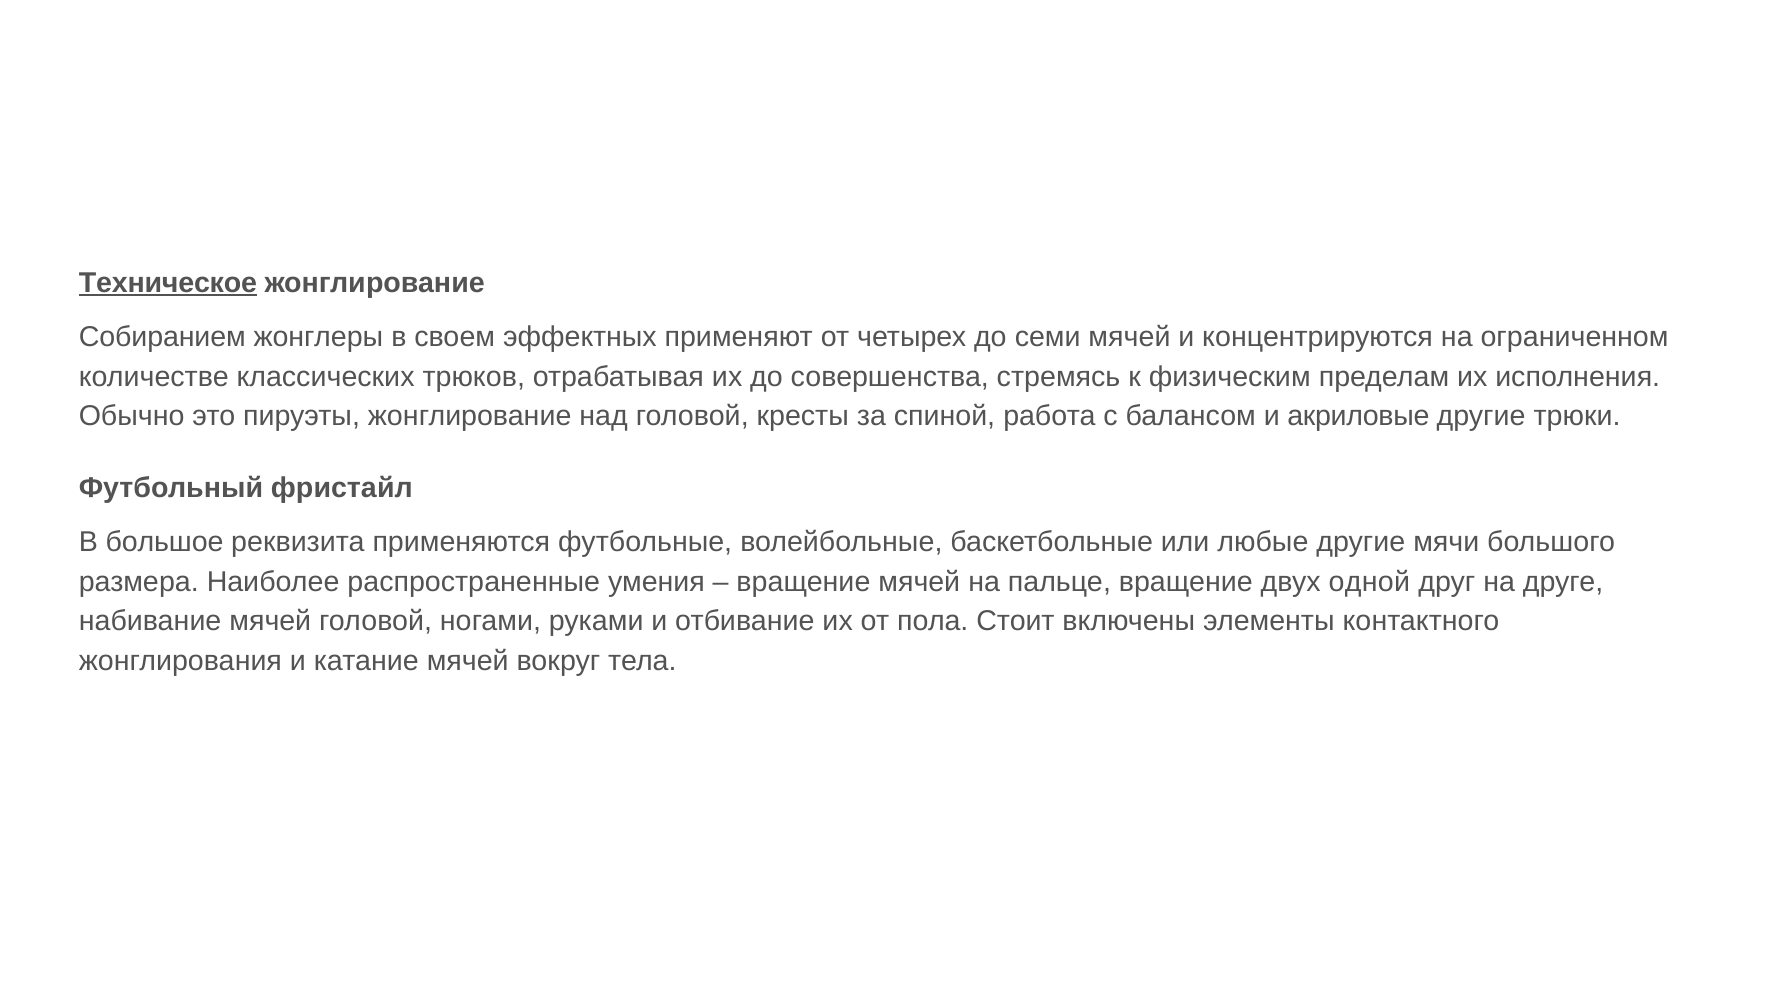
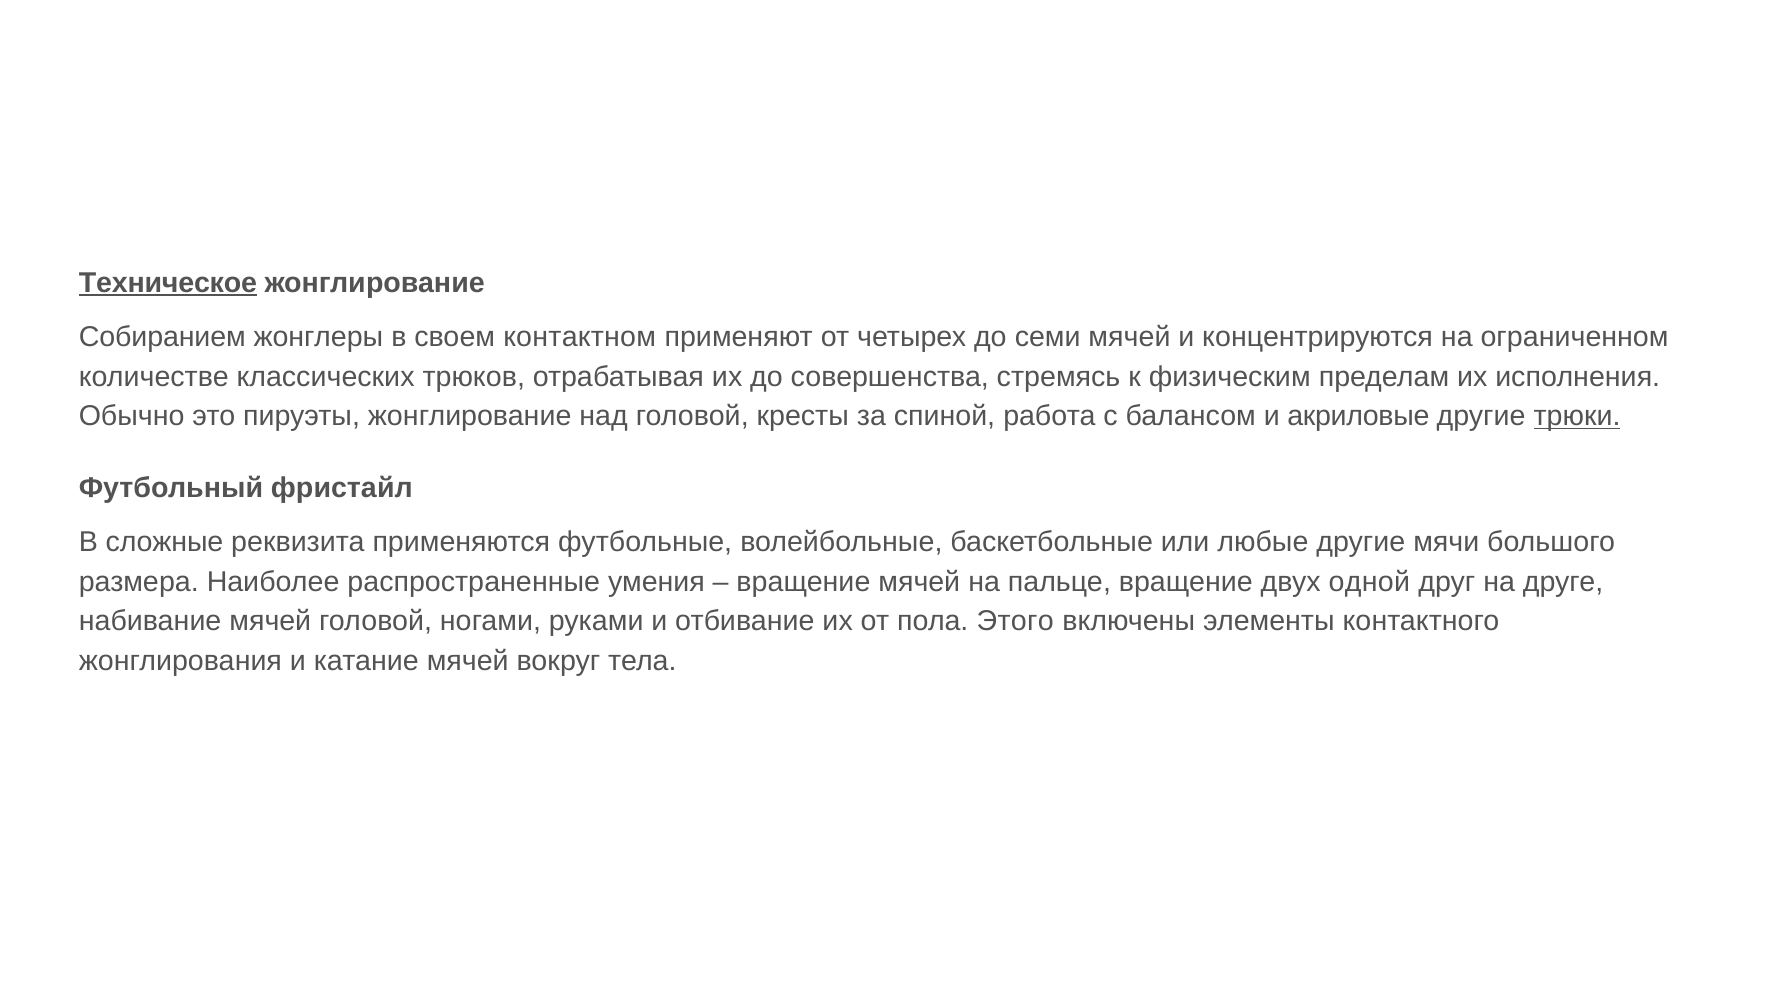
эффектных: эффектных -> контактном (580, 337)
трюки underline: none -> present (1577, 416)
большое: большое -> сложные (165, 542)
Стоит: Стоит -> Этого (1015, 621)
